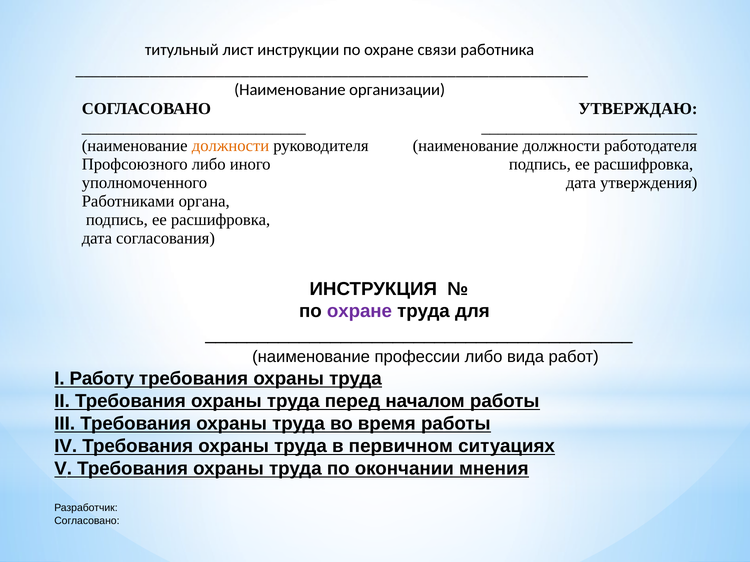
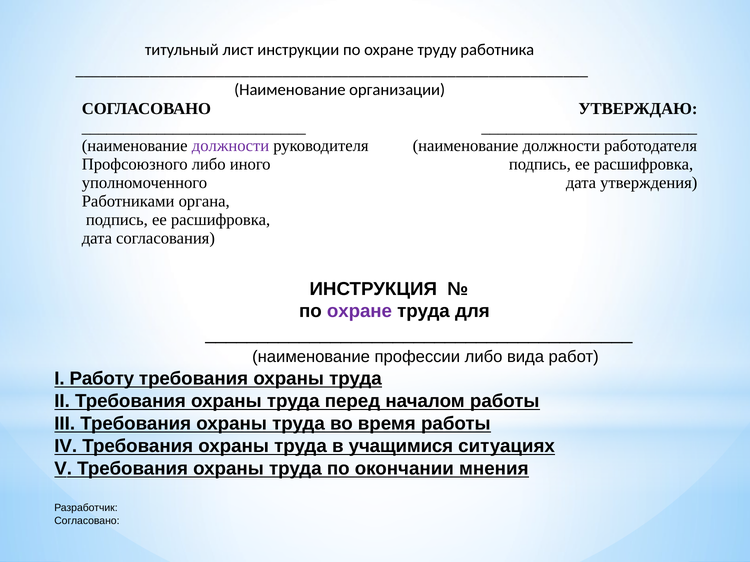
связи: связи -> труду (437, 50)
должности colour: orange -> purple (230, 146)
первичном: первичном -> учащимися (401, 447)
